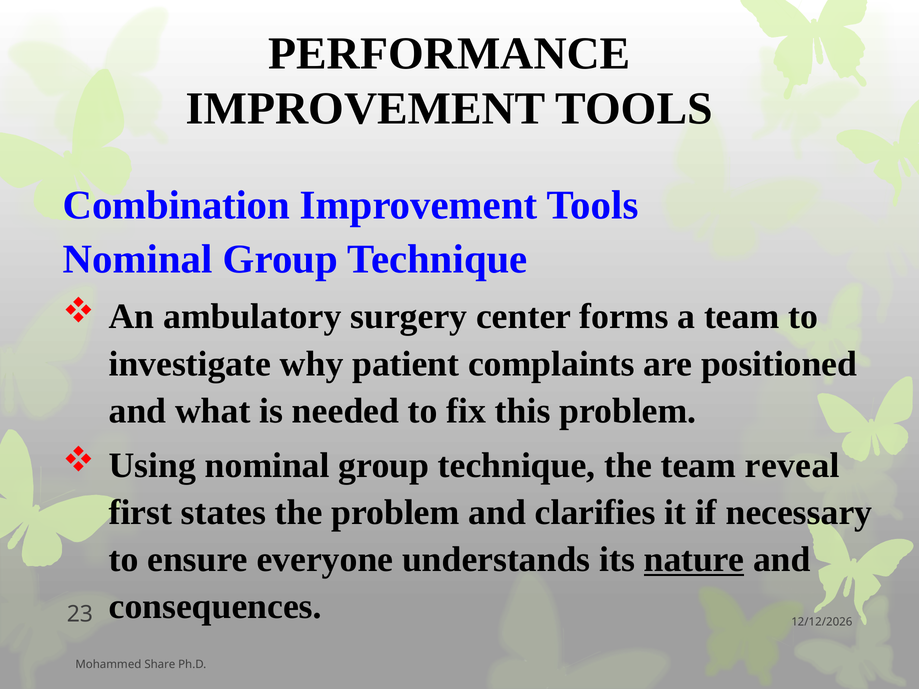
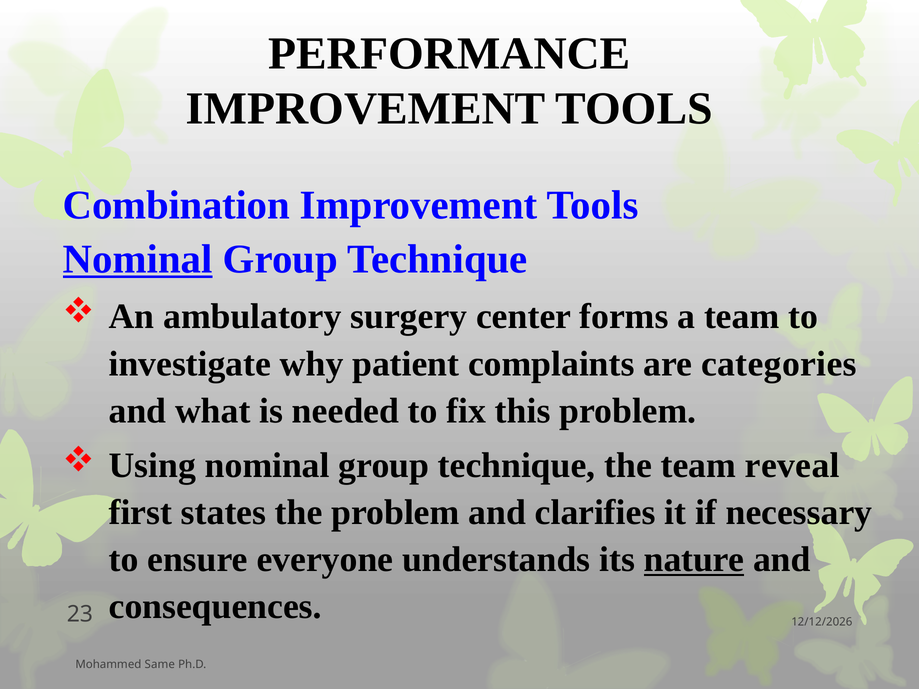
Nominal underline: none -> present (138, 259)
positioned: positioned -> categories (779, 364)
Share: Share -> Same (160, 665)
